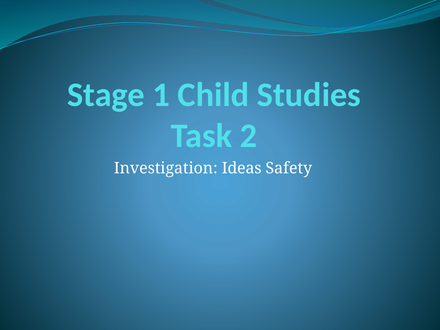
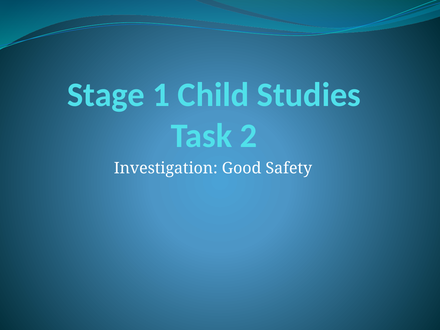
Ideas: Ideas -> Good (242, 168)
